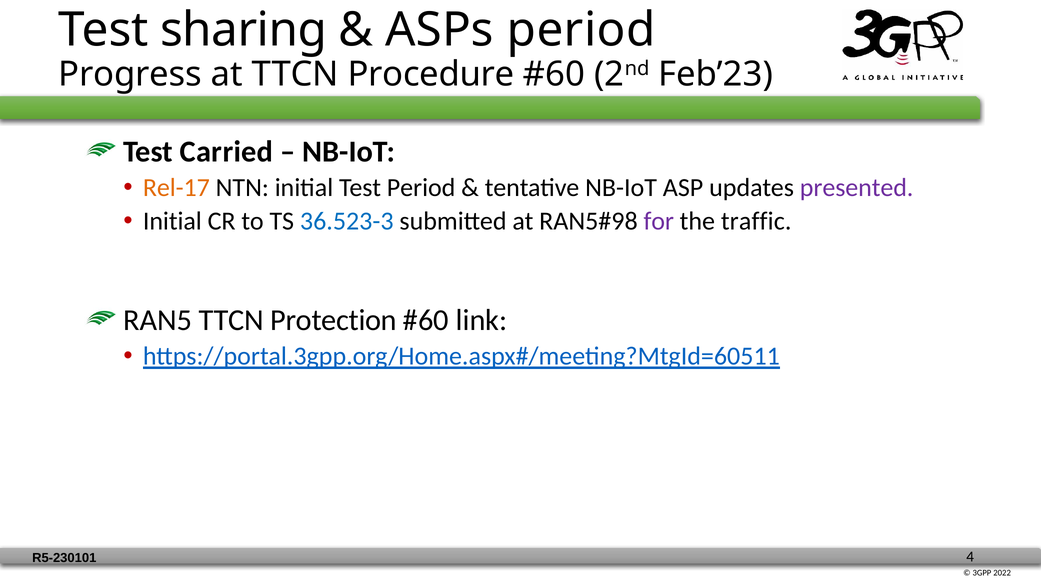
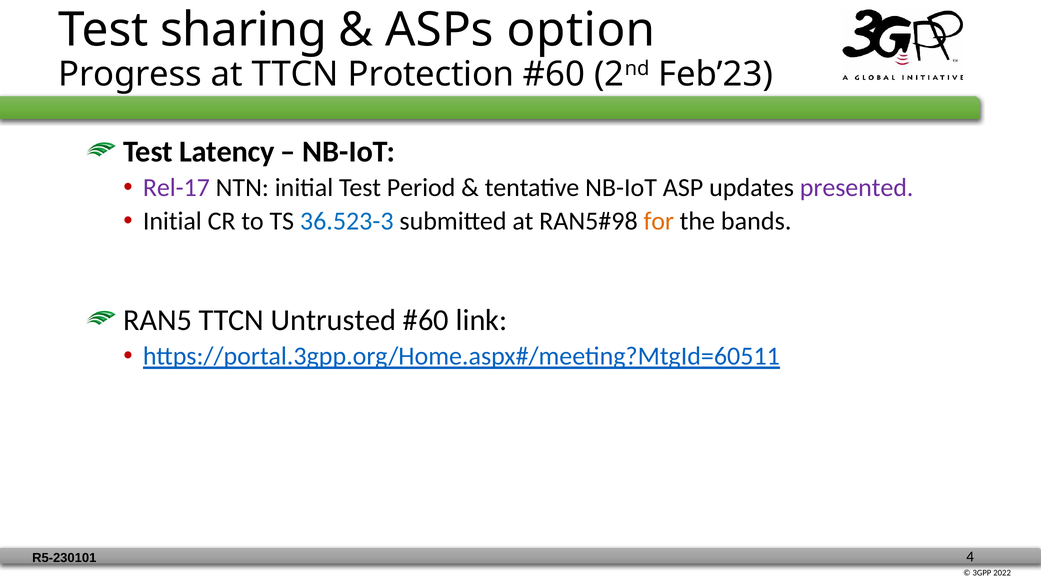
ASPs period: period -> option (581, 30)
Procedure: Procedure -> Protection (431, 74)
Carried: Carried -> Latency (227, 152)
Rel-17 colour: orange -> purple (176, 187)
for colour: purple -> orange (659, 221)
traffic: traffic -> bands (756, 221)
Protection: Protection -> Untrusted (333, 320)
